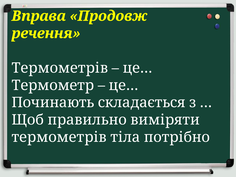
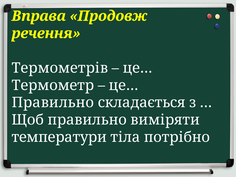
Починають: Починають -> Правильно (53, 103)
термометрів: термометрів -> температури (59, 137)
